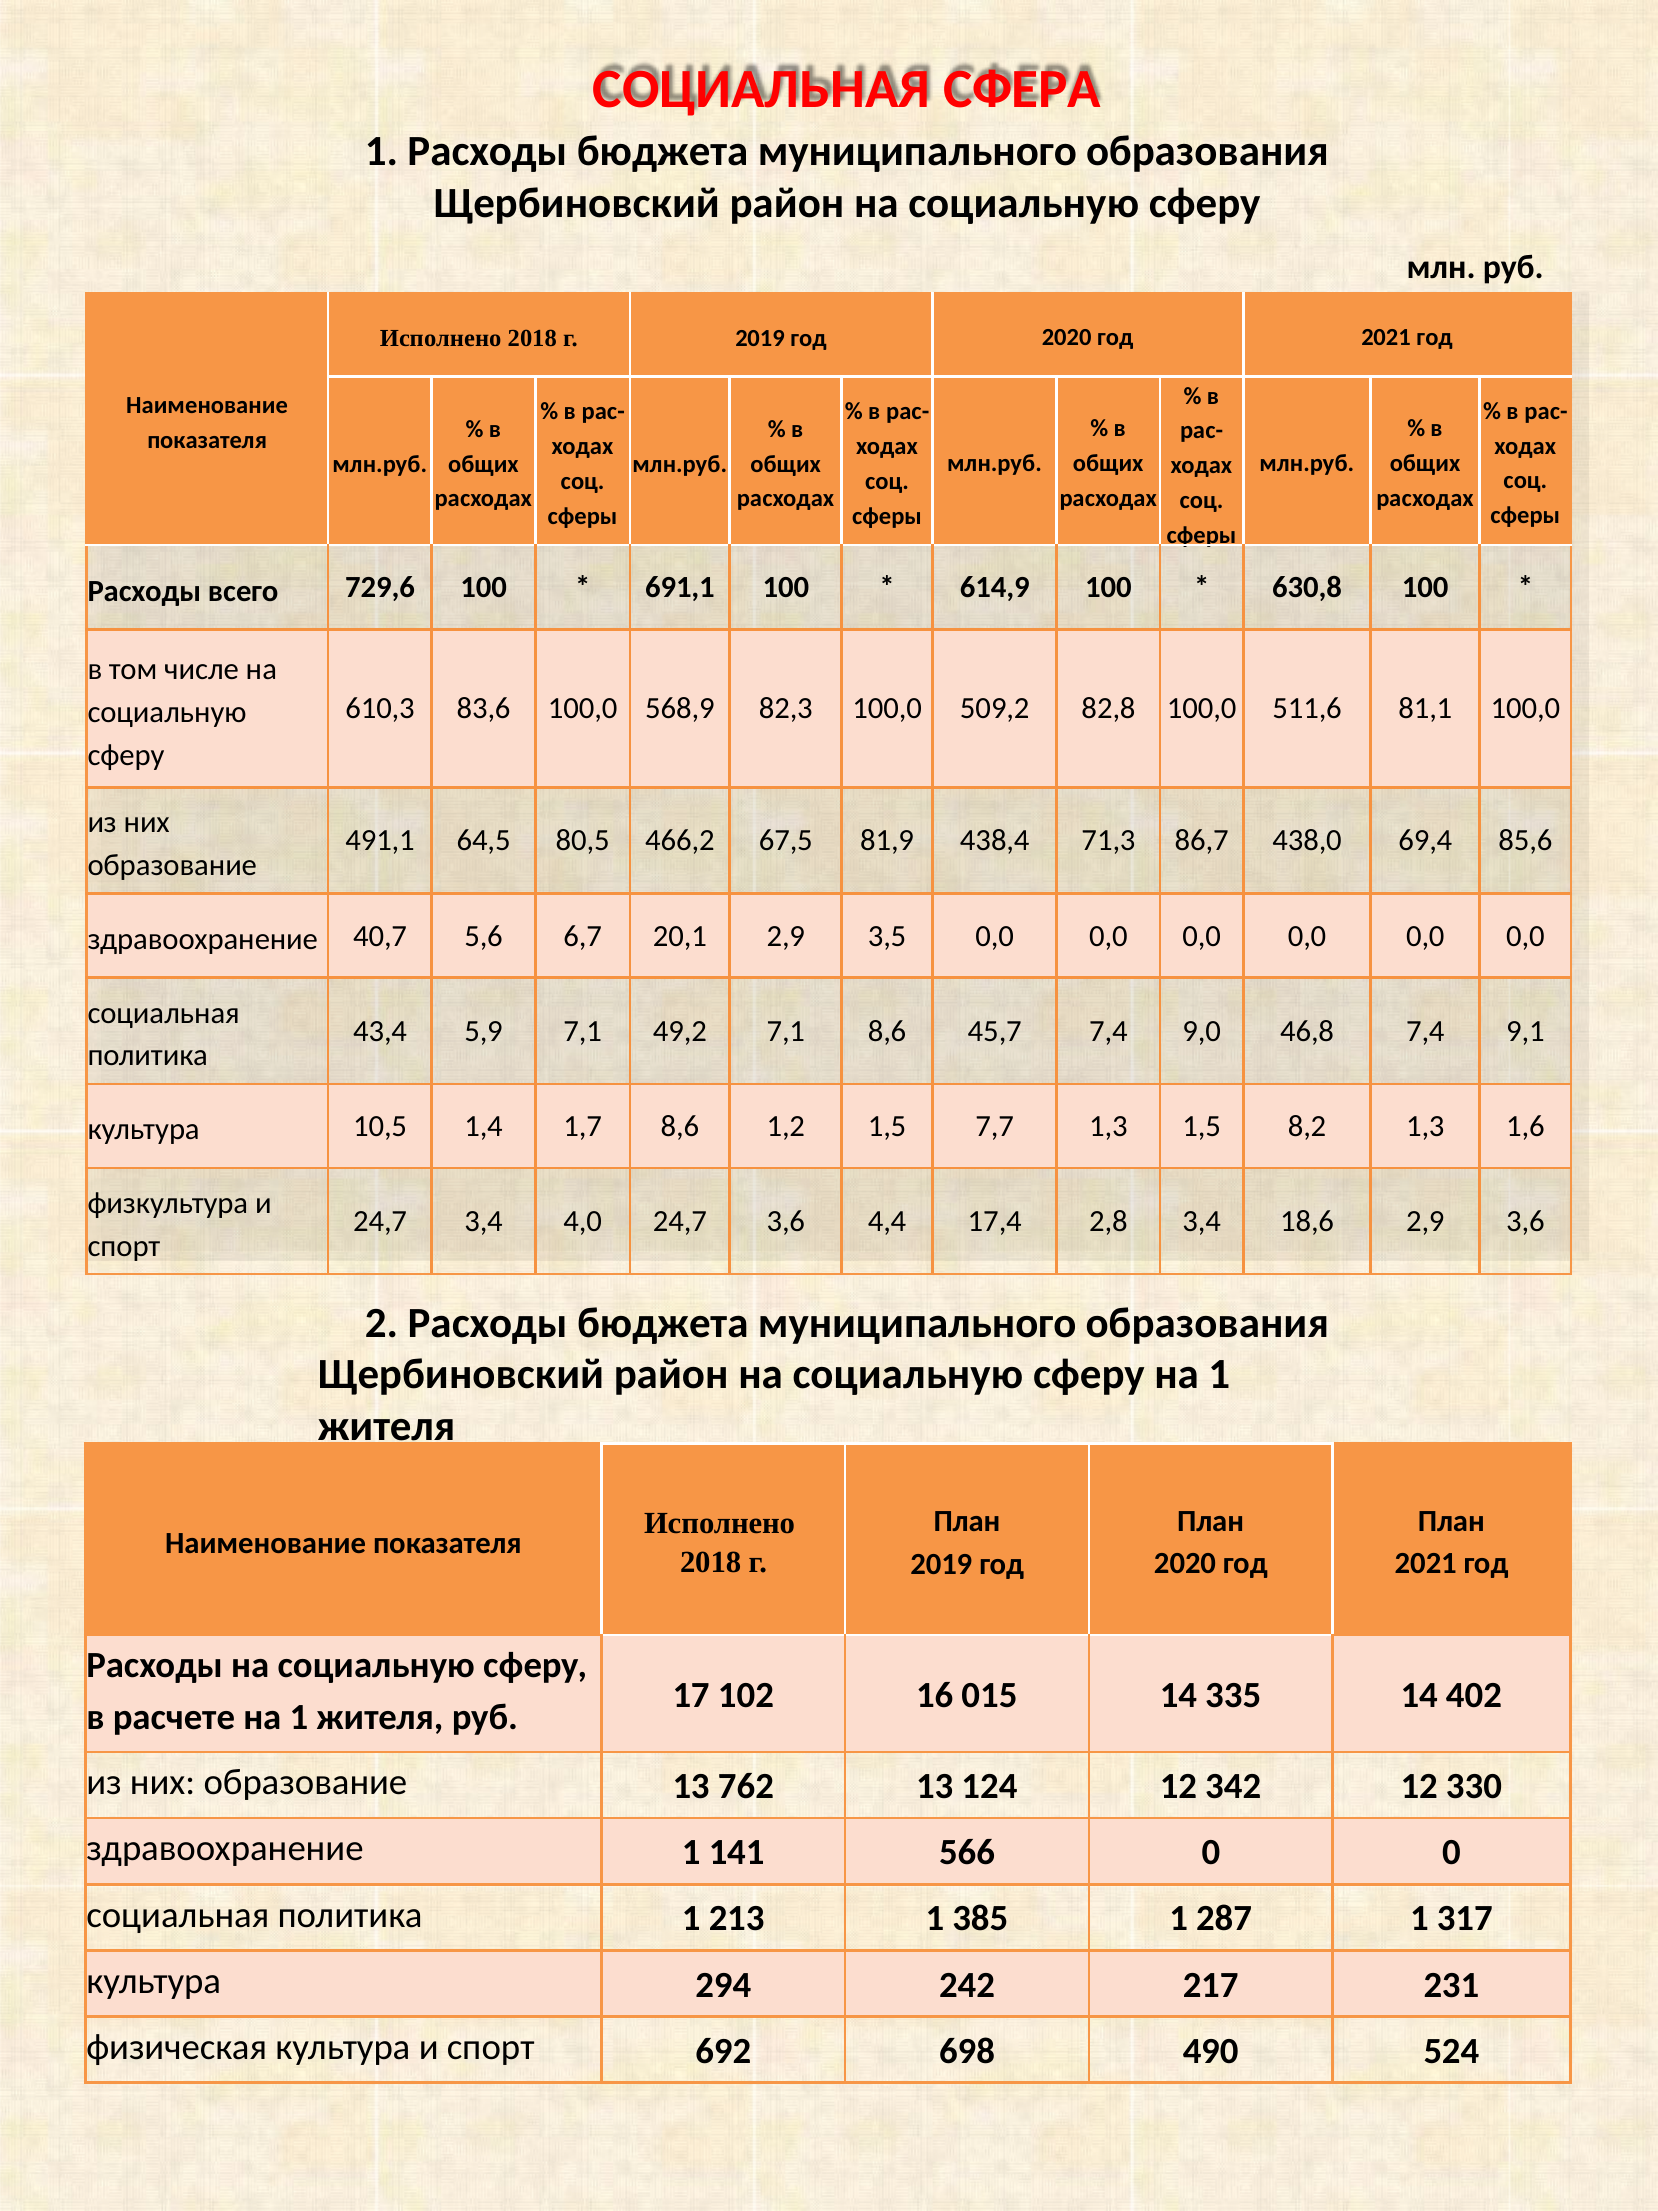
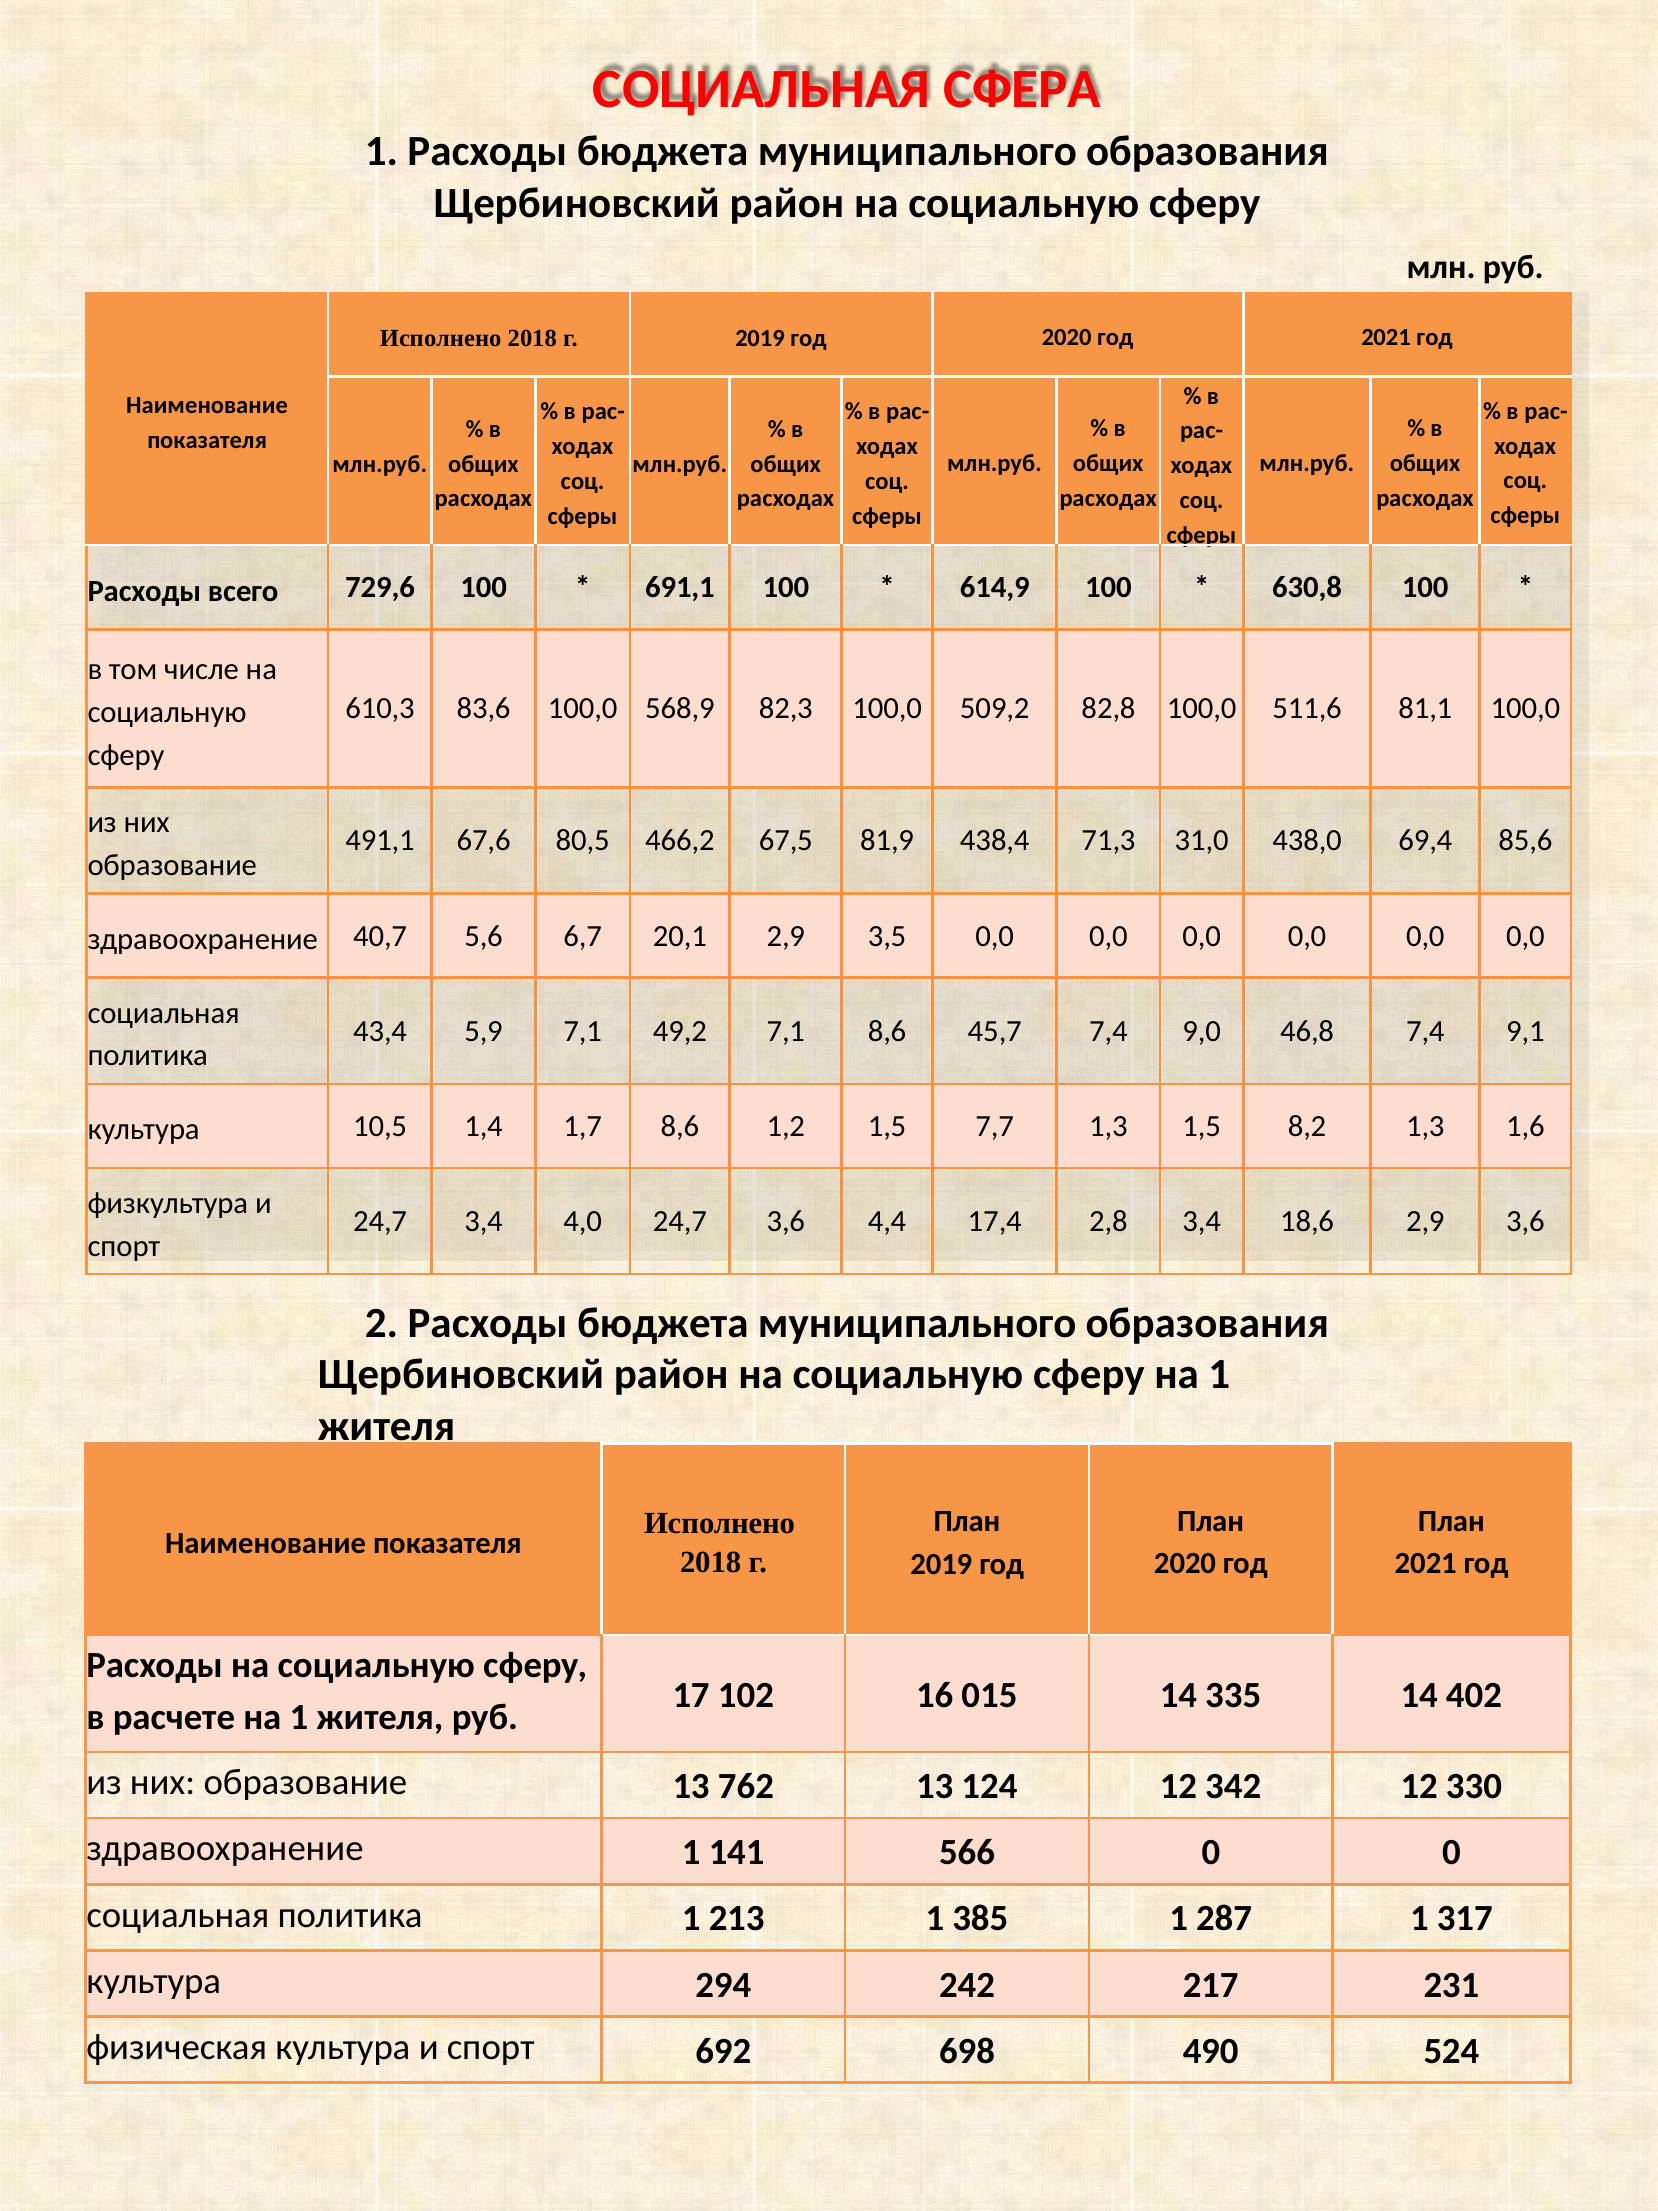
64,5: 64,5 -> 67,6 (484, 841)
86,7: 86,7 -> 31,0 (1202, 841)
